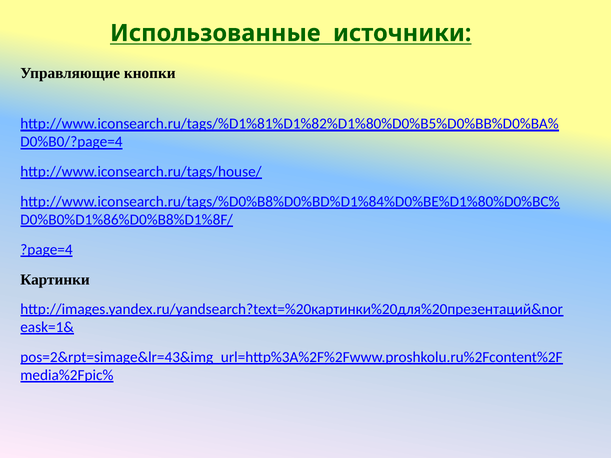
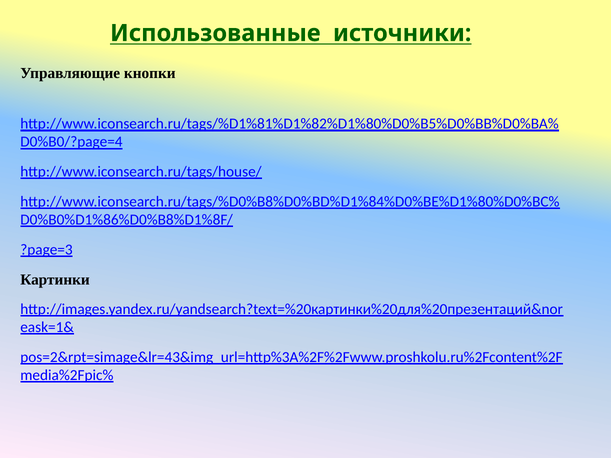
?page=4: ?page=4 -> ?page=3 (46, 250)
